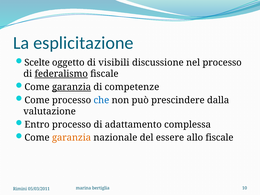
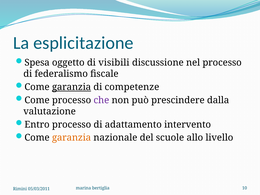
Scelte: Scelte -> Spesa (37, 63)
federalismo underline: present -> none (61, 74)
che colour: blue -> purple (101, 100)
complessa: complessa -> intervento (188, 125)
essere: essere -> scuole (170, 138)
allo fiscale: fiscale -> livello (219, 138)
